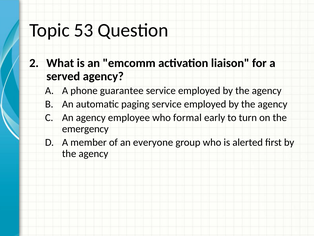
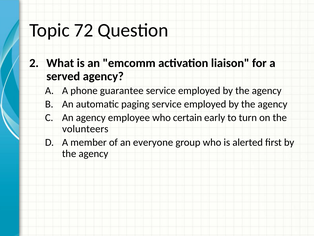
53: 53 -> 72 (84, 30)
formal: formal -> certain (187, 117)
emergency: emergency -> volunteers (85, 129)
